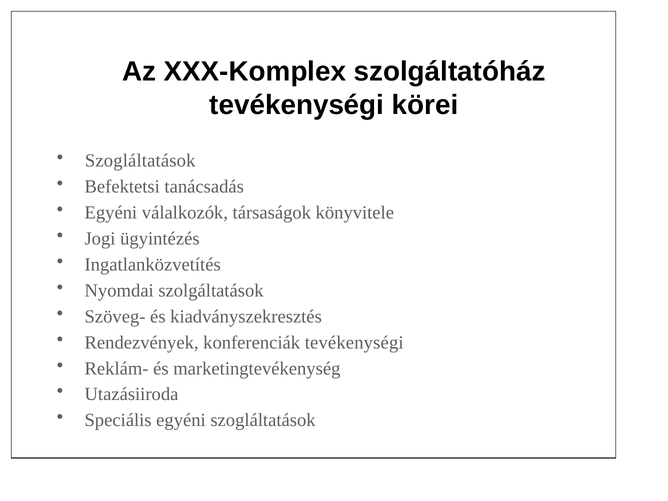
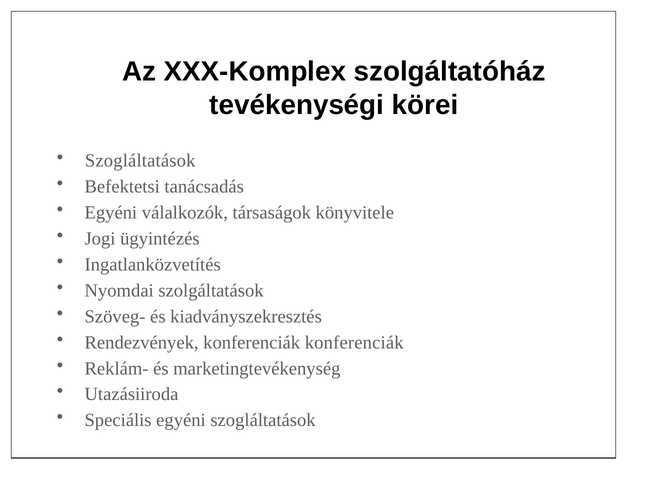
konferenciák tevékenységi: tevékenységi -> konferenciák (354, 342)
